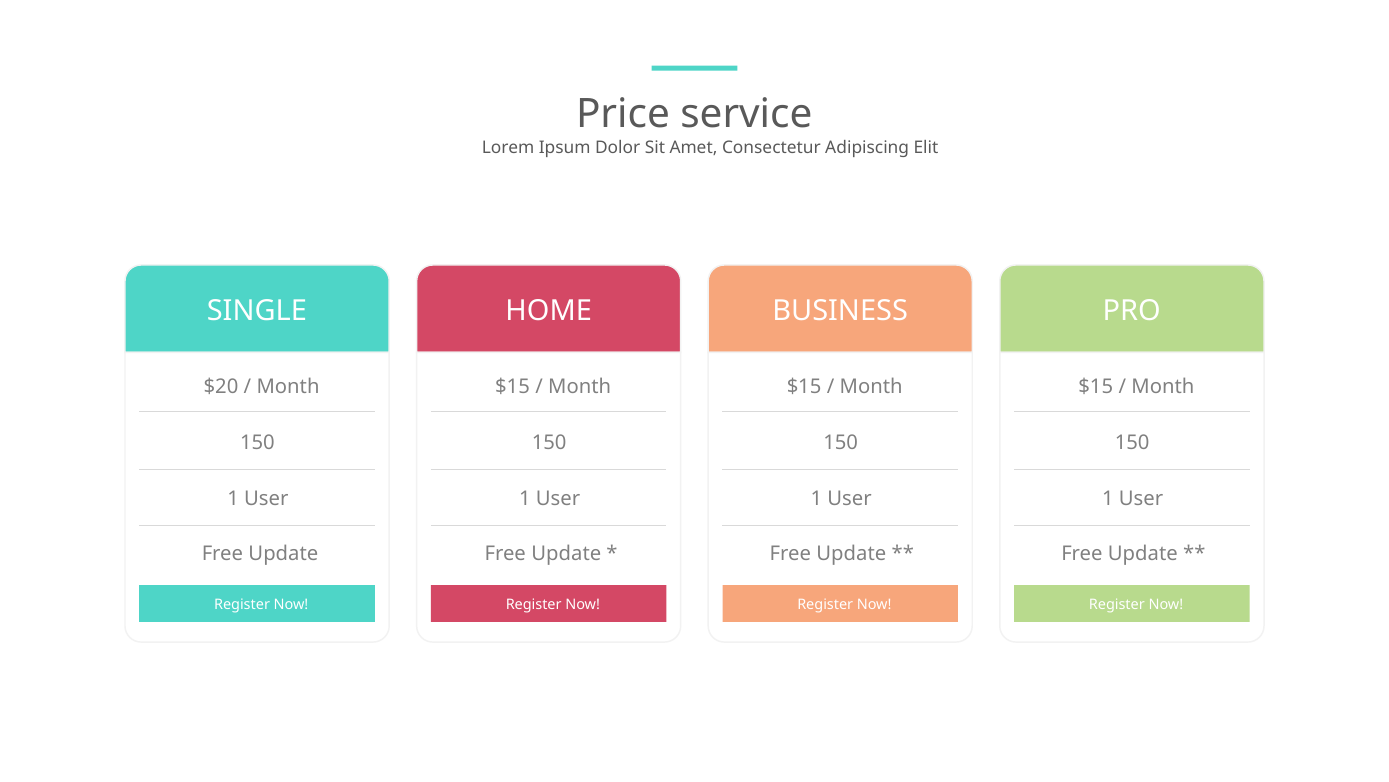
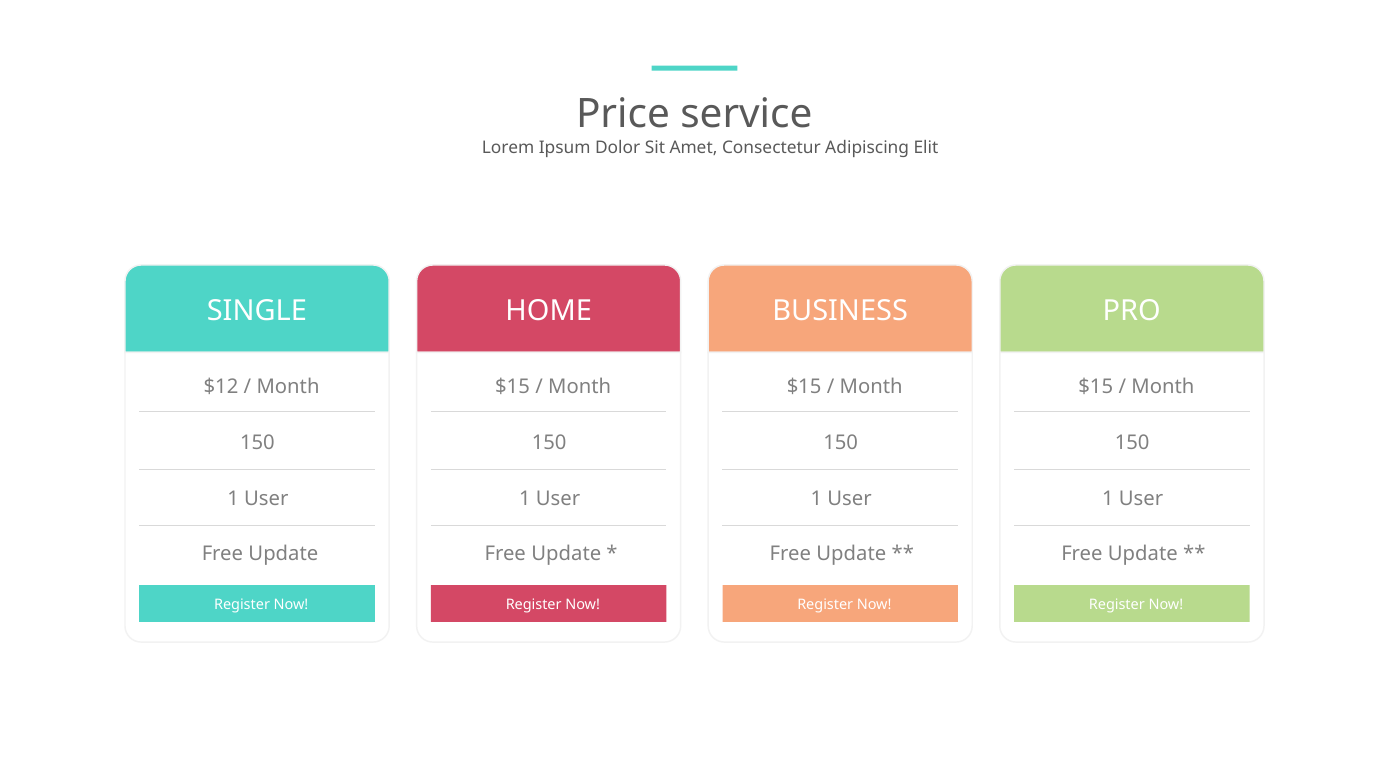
$20: $20 -> $12 (221, 387)
